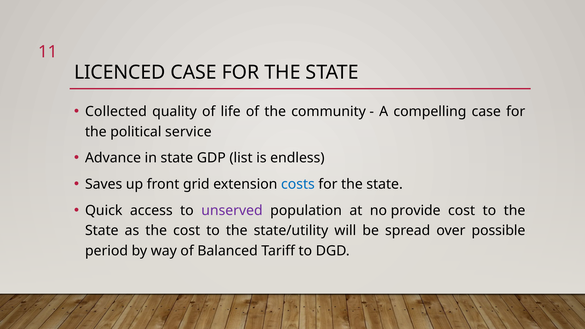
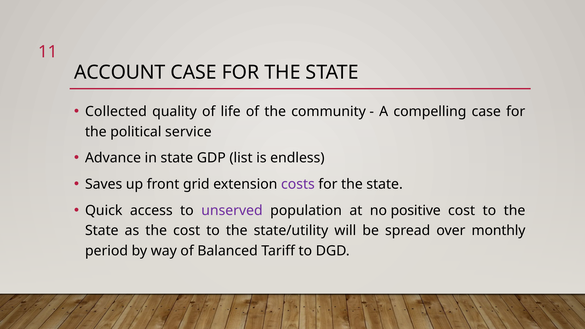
LICENCED: LICENCED -> ACCOUNT (120, 72)
costs colour: blue -> purple (298, 184)
provide: provide -> positive (416, 211)
possible: possible -> monthly (499, 231)
